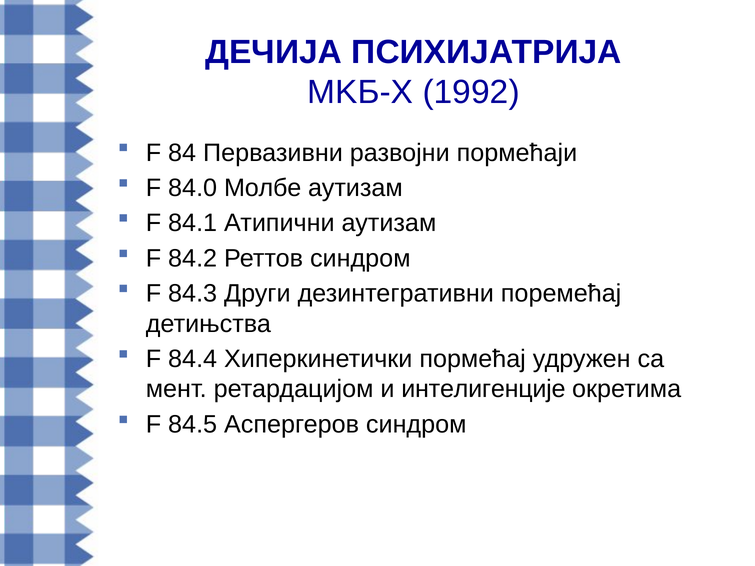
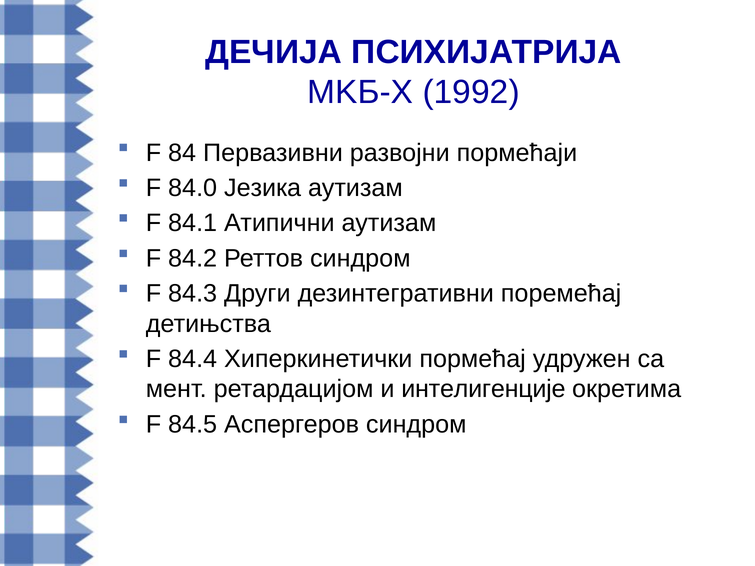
Молбе: Молбе -> Језика (263, 188)
